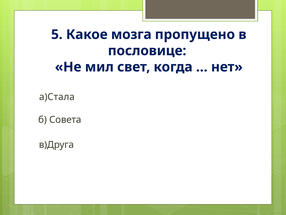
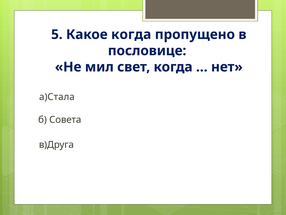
Какое мозга: мозга -> когда (131, 34)
